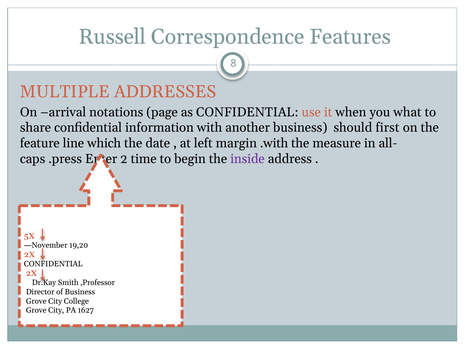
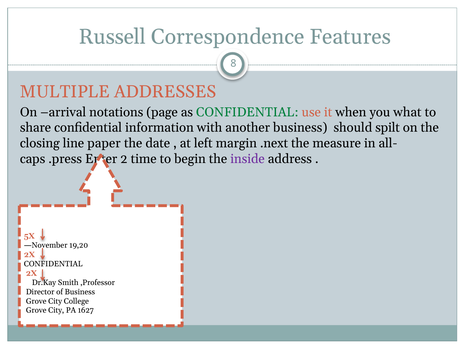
CONFIDENTIAL colour: black -> green (247, 112)
first: first -> spilt (388, 128)
feature: feature -> closing (40, 143)
which: which -> paper (104, 143)
.with: .with -> .next (274, 143)
